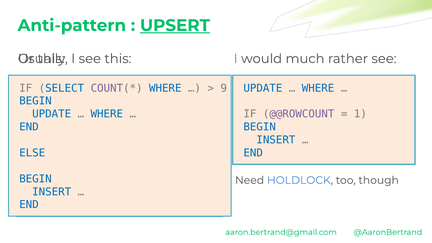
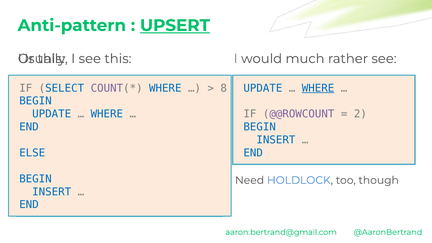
9: 9 -> 8 (224, 88)
WHERE underline: none -> present (318, 88)
1: 1 -> 2 (360, 114)
